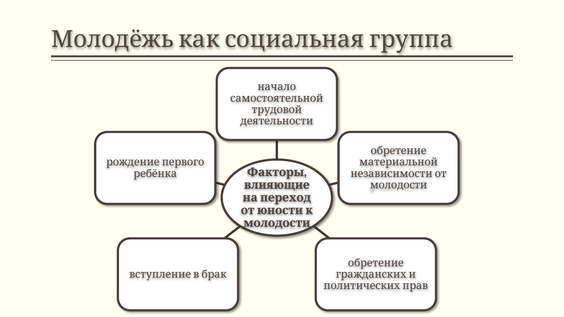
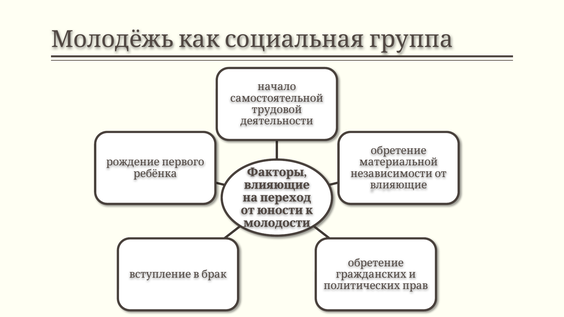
молодости: молодости -> влияющие (399, 185)
